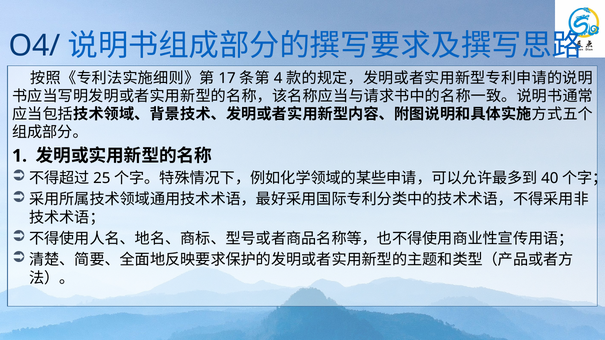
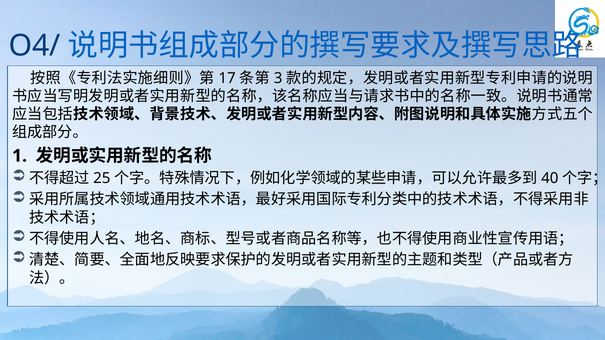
4: 4 -> 3 (278, 78)
